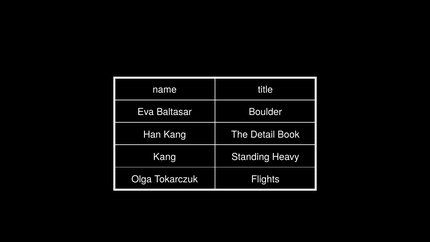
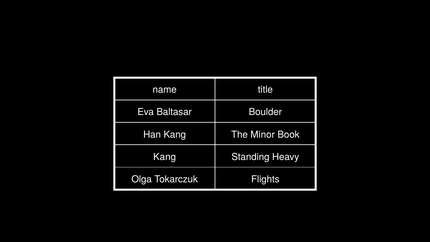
Detail: Detail -> Minor (263, 134)
